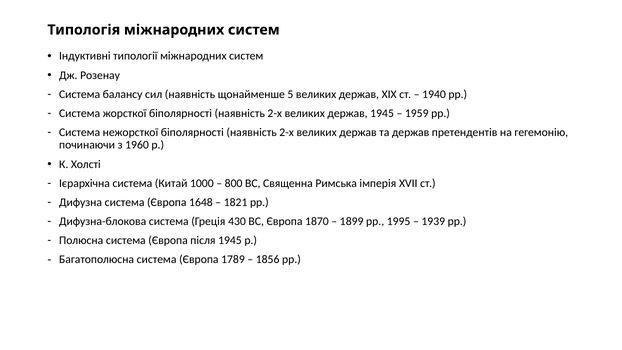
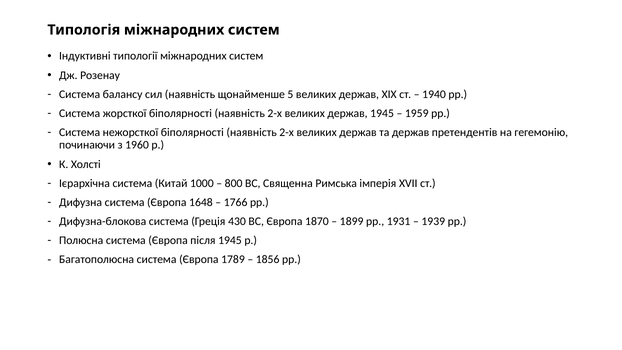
1821: 1821 -> 1766 (236, 202)
1995: 1995 -> 1931 (399, 221)
